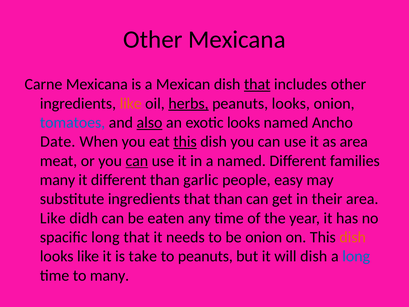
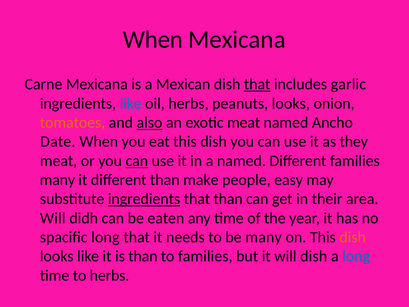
Other: Other -> When (153, 40)
includes other: other -> garlic (348, 84)
like colour: orange -> blue (131, 103)
herbs underline: present -> none (188, 103)
tomatoes colour: blue -> orange (73, 122)
exotic looks: looks -> meat (244, 122)
this underline: present -> none (185, 142)
as area: area -> they (354, 142)
garlic: garlic -> make (201, 180)
ingredients underline: none -> present (144, 199)
Like: Like -> Will (53, 218)
be onion: onion -> many (264, 237)
is take: take -> than (143, 256)
to peanuts: peanuts -> families (205, 256)
to many: many -> herbs (110, 275)
